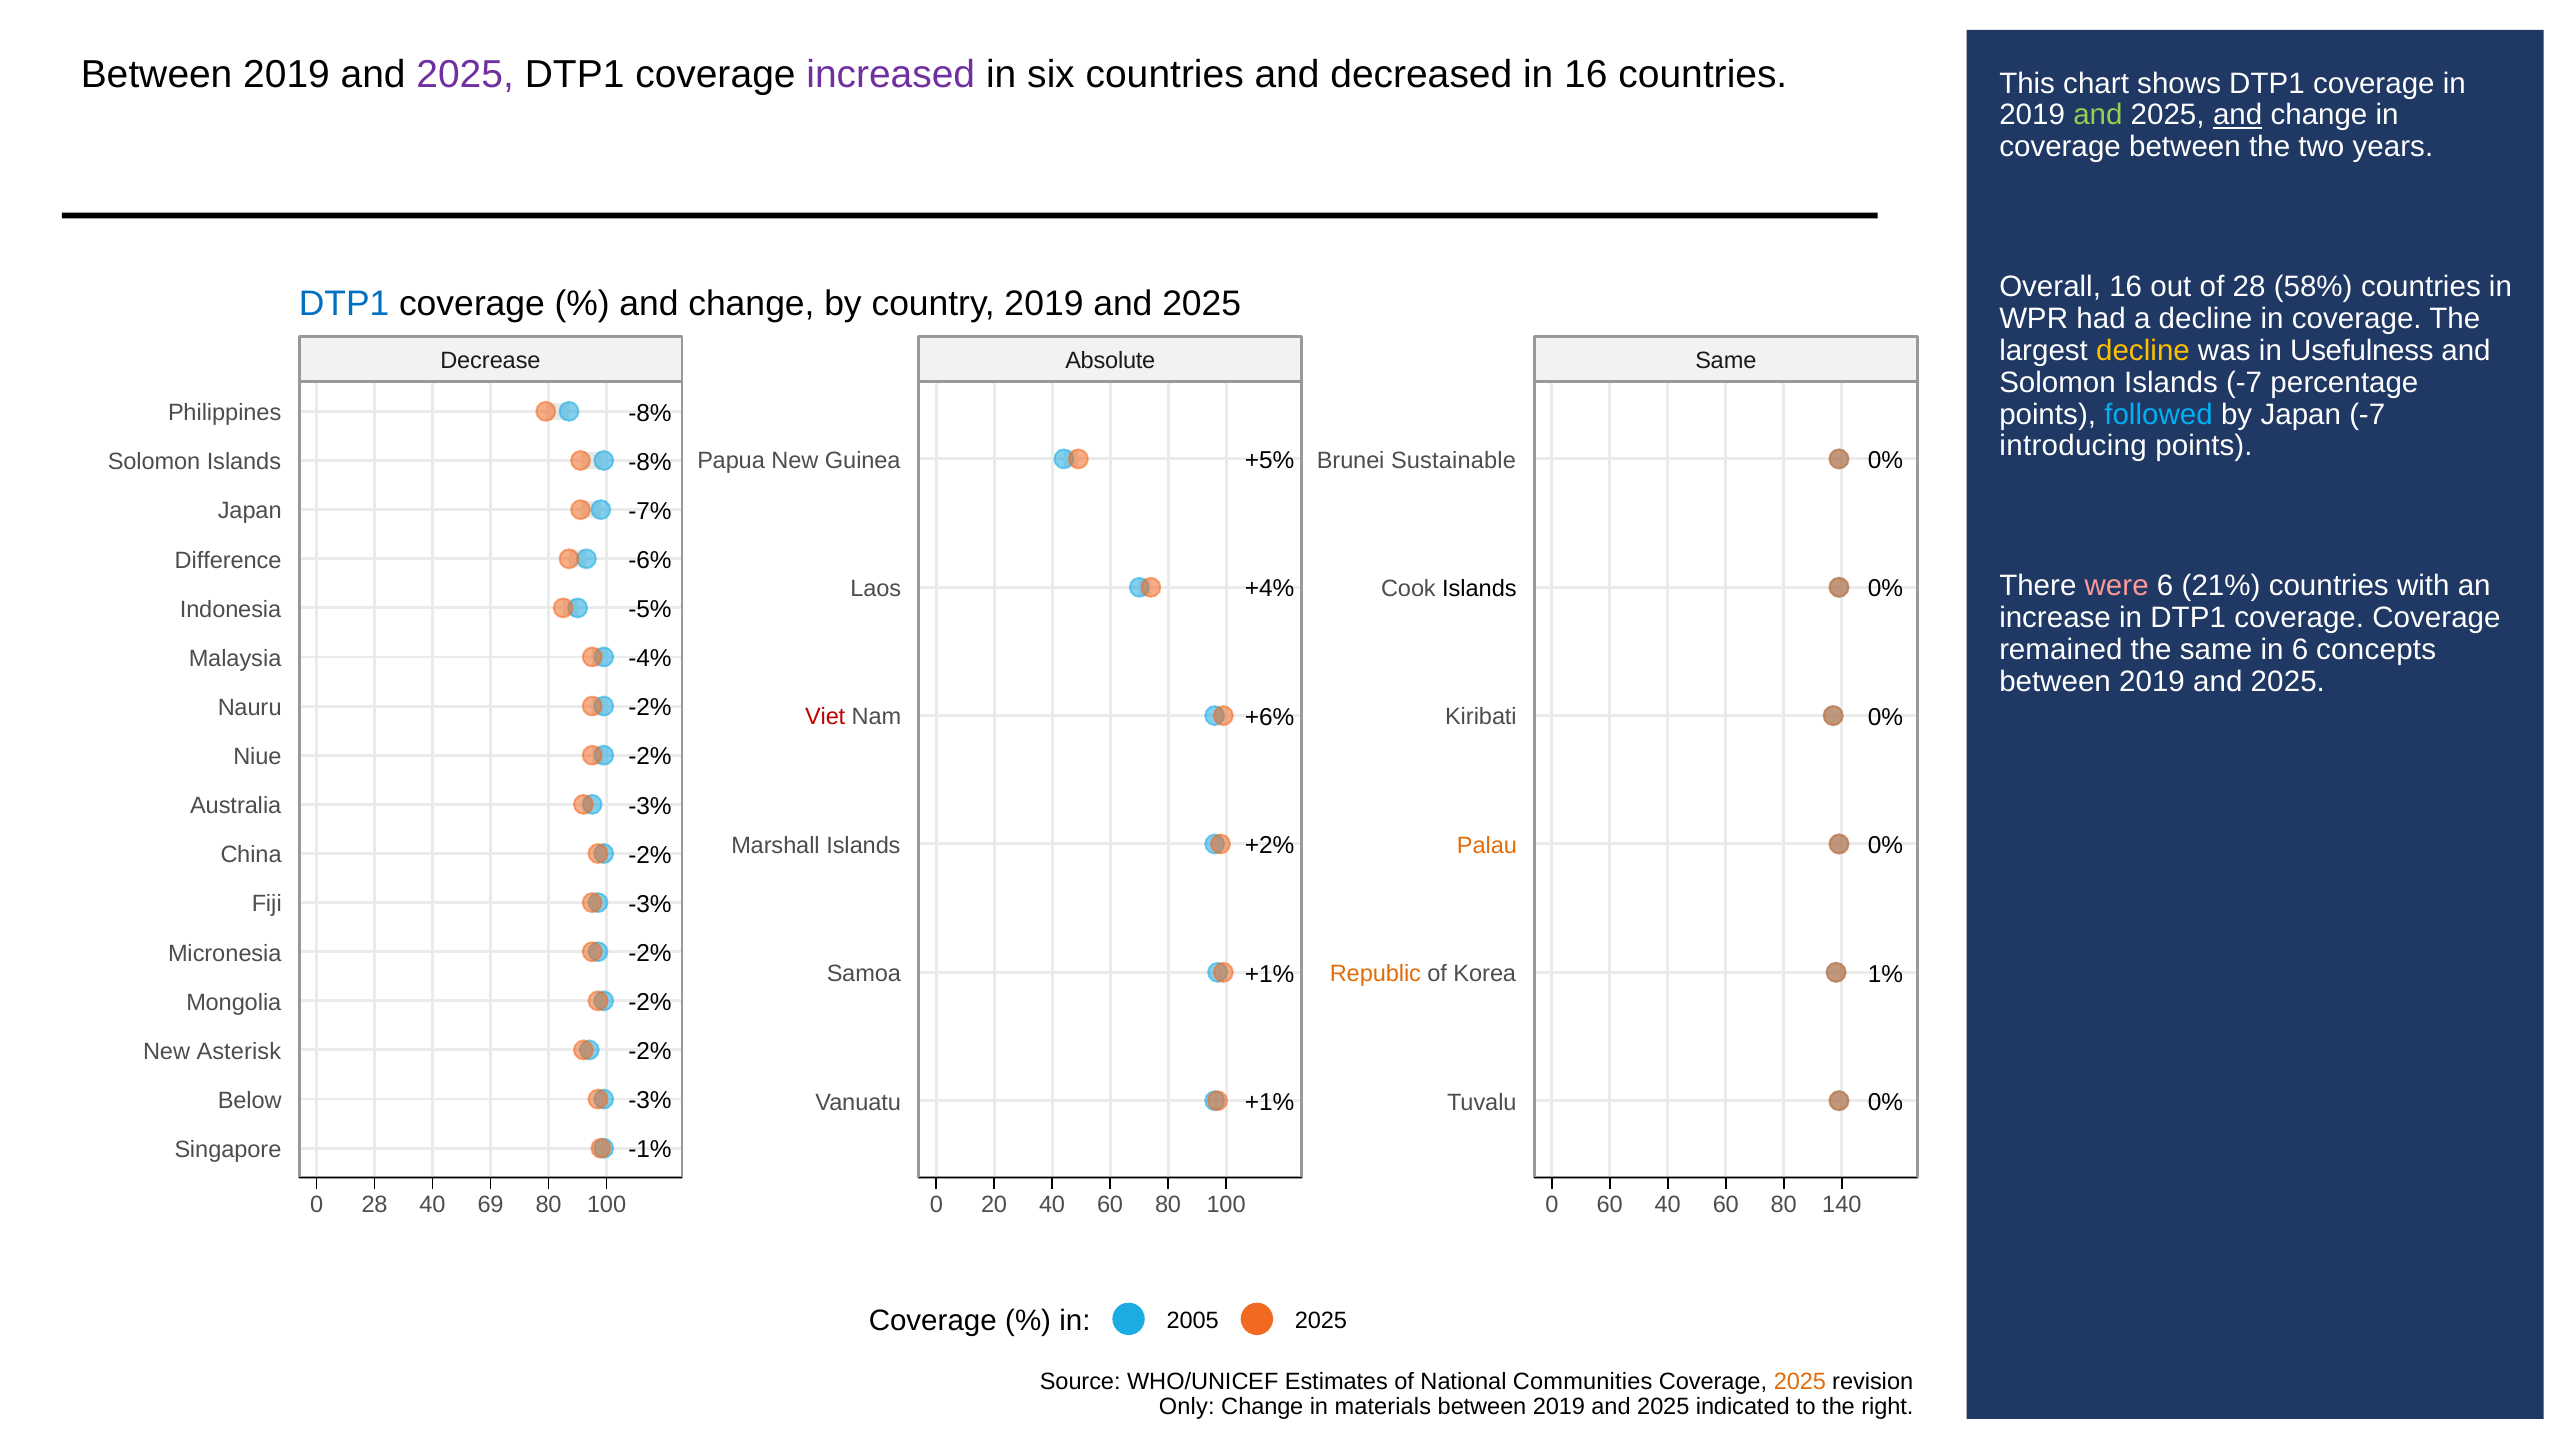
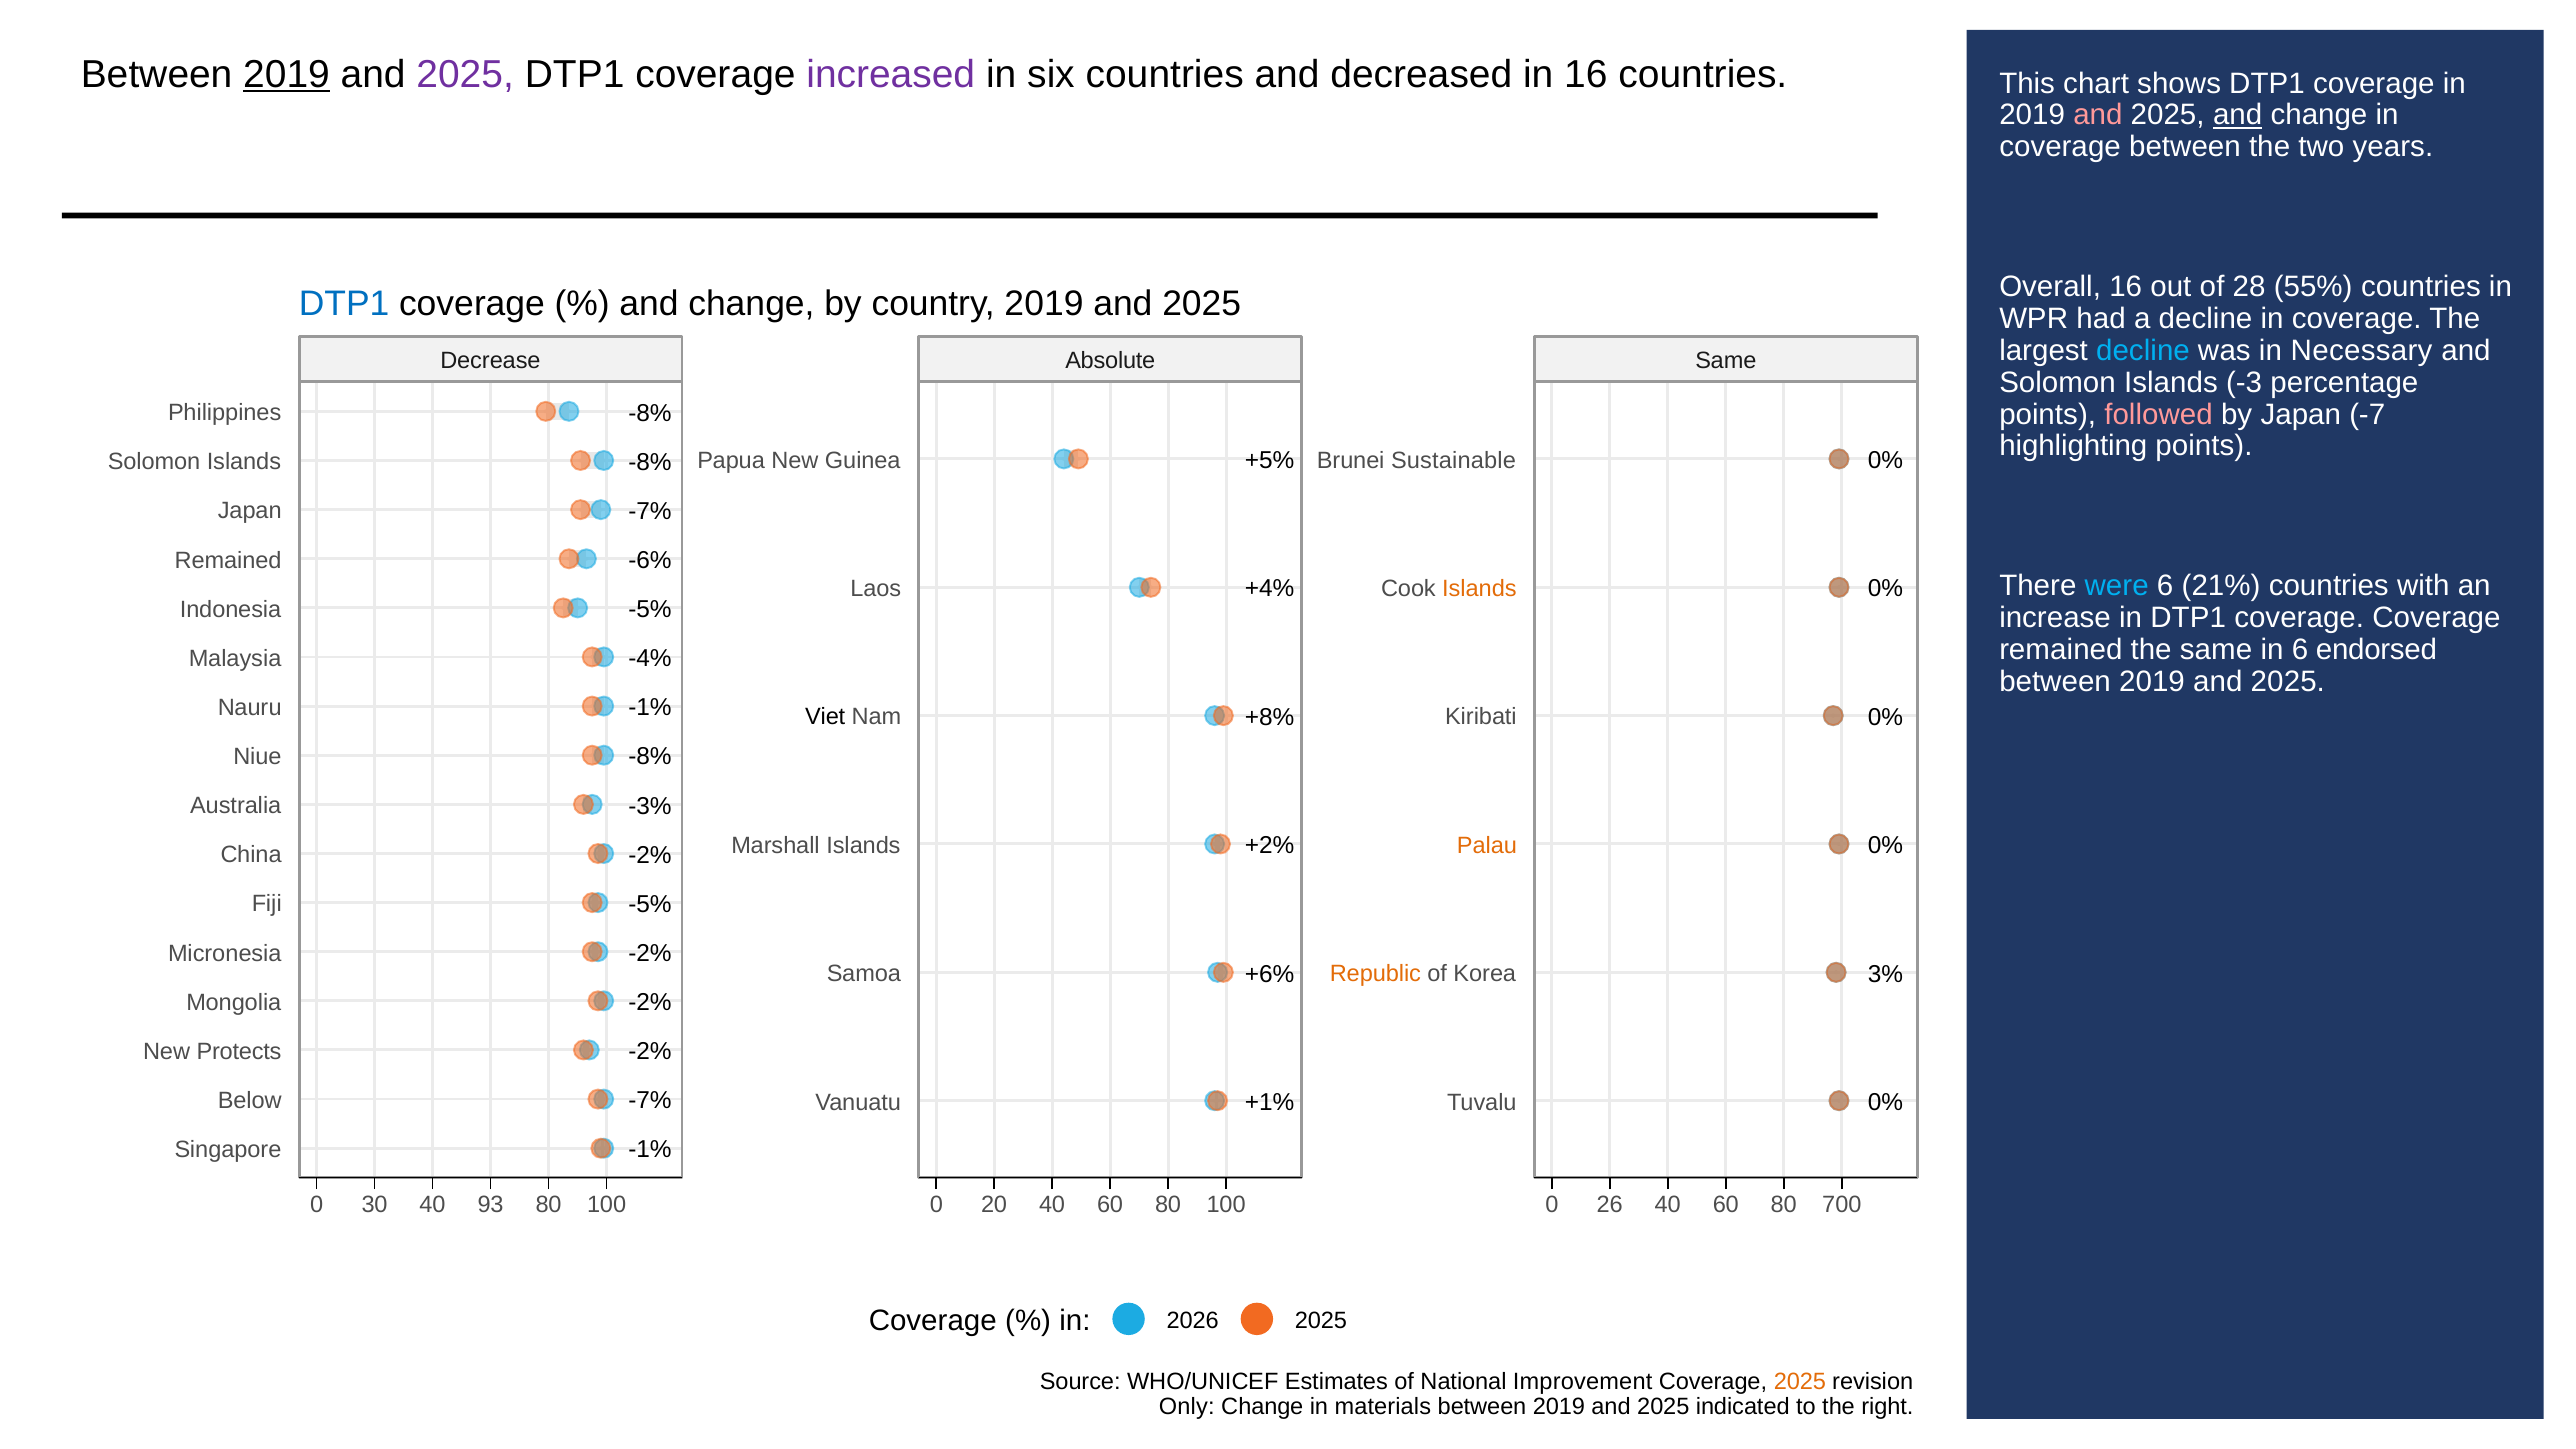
2019 underline: none -> present (287, 74)
and colour: light green -> pink (2098, 115)
58%: 58% -> 55% (2313, 287)
decline colour: yellow -> light blue (2143, 351)
Usefulness: Usefulness -> Necessary (2362, 351)
Islands -7: -7 -> -3 (2244, 382)
followed colour: light blue -> pink (2159, 414)
introducing: introducing -> highlighting (2073, 446)
Difference: Difference -> Remained (228, 560)
were colour: pink -> light blue (2117, 586)
Islands colour: black -> orange (1479, 589)
concepts: concepts -> endorsed (2376, 650)
-2%: -2% -> -1% (650, 708)
+6%: +6% -> +8% (1270, 717)
Viet colour: red -> black (825, 717)
-2%: -2% -> -8% (650, 757)
-3%: -3% -> -5% (650, 904)
+1%: +1% -> +6% (1270, 974)
1%: 1% -> 3% (1885, 974)
Asterisk: Asterisk -> Protects (239, 1052)
-3%: -3% -> -7% (650, 1101)
0 28: 28 -> 30 (375, 1205)
69: 69 -> 93 (491, 1205)
0 60: 60 -> 26 (1610, 1205)
140: 140 -> 700 (1842, 1205)
2005: 2005 -> 2026 (1193, 1320)
Communities: Communities -> Improvement (1583, 1381)
